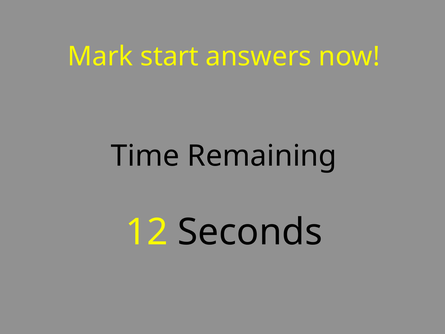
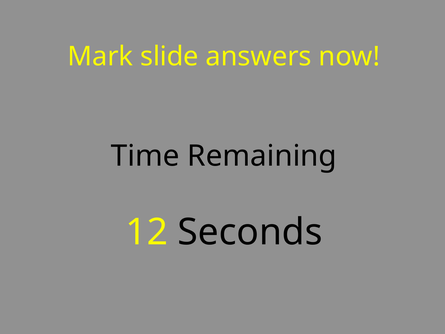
start: start -> slide (169, 56)
